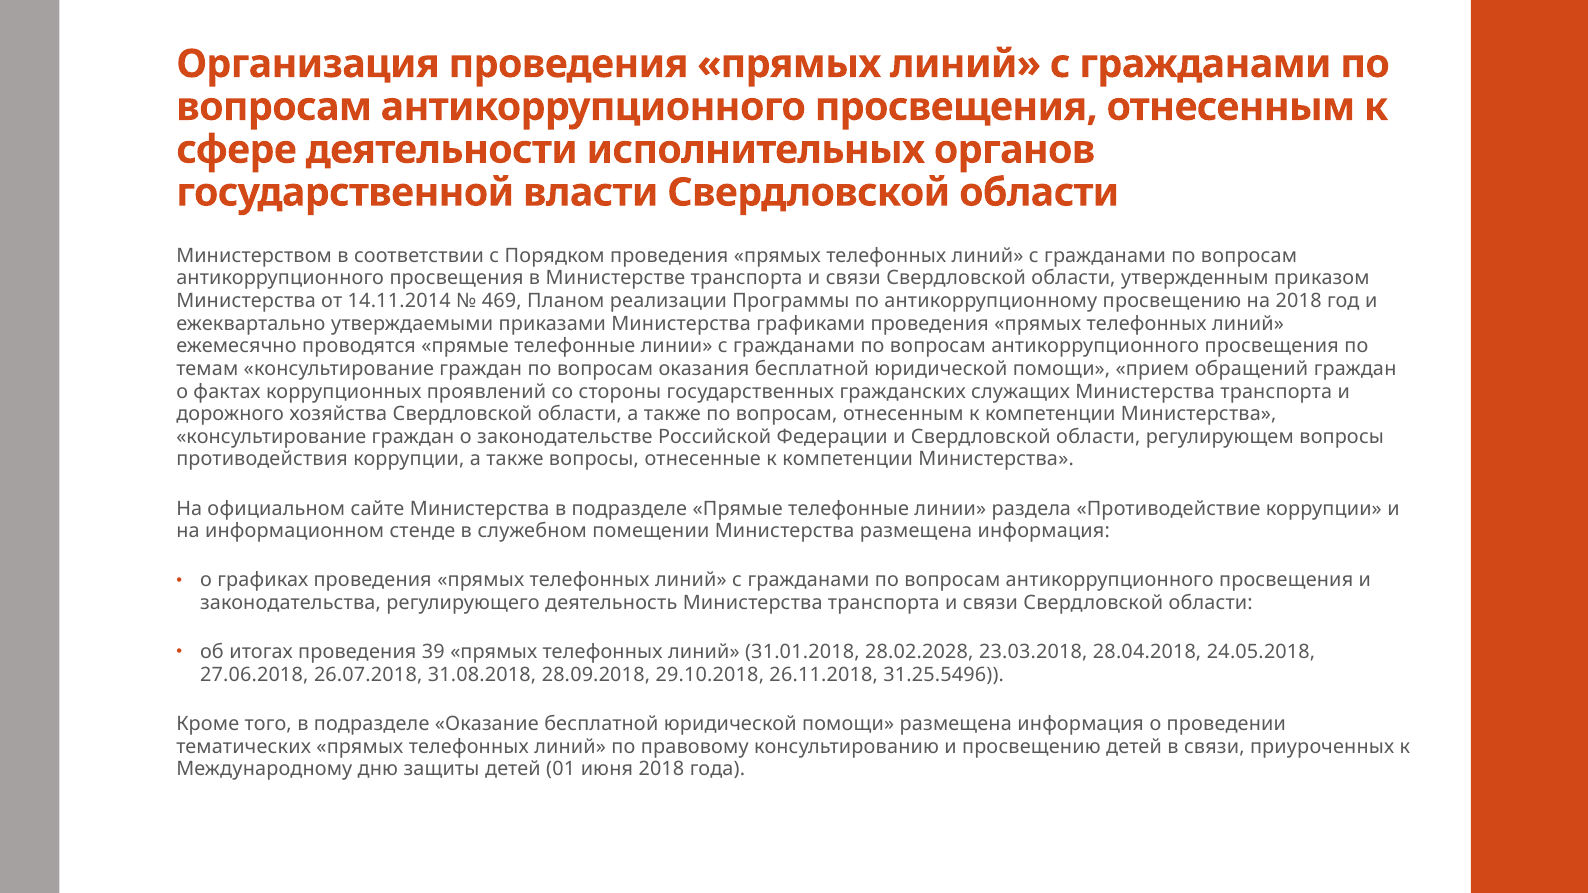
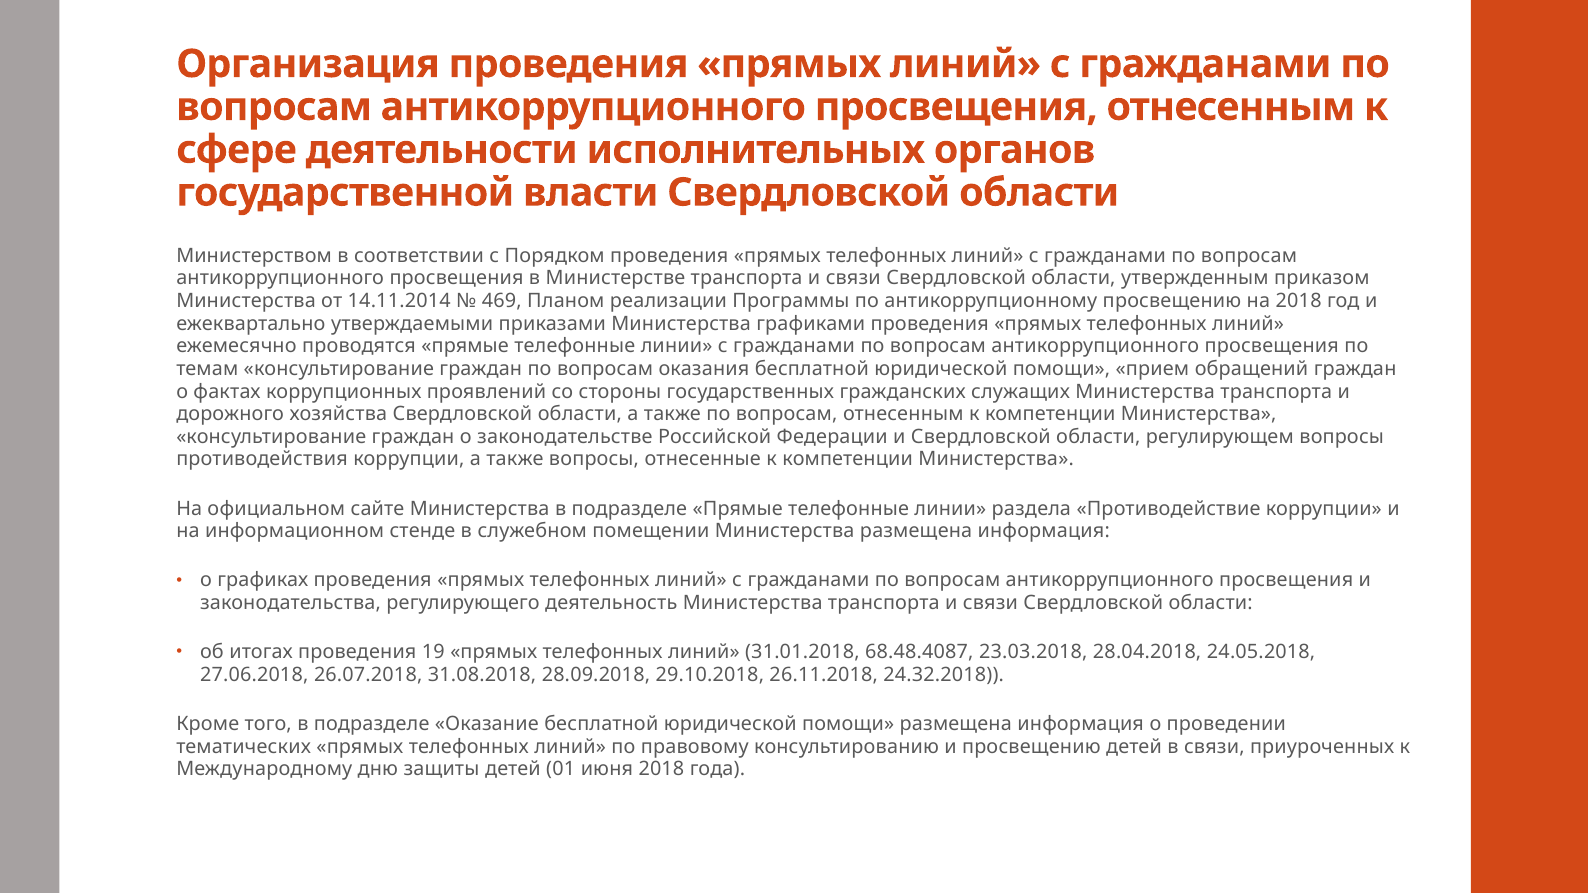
39: 39 -> 19 (433, 652)
28.02.2028: 28.02.2028 -> 68.48.4087 (919, 652)
31.25.5496: 31.25.5496 -> 24.32.2018 (944, 675)
